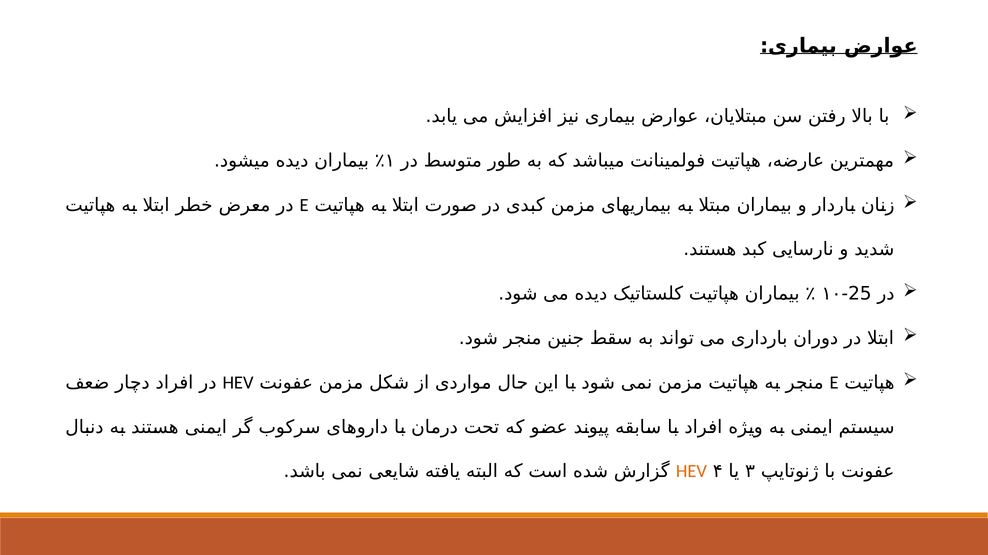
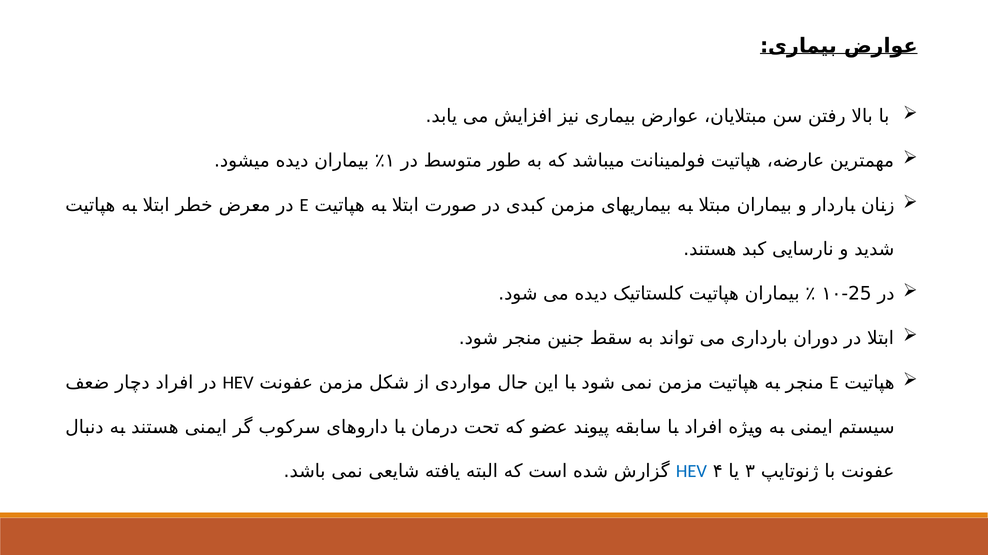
HEV colour: orange -> blue (691, 472)
